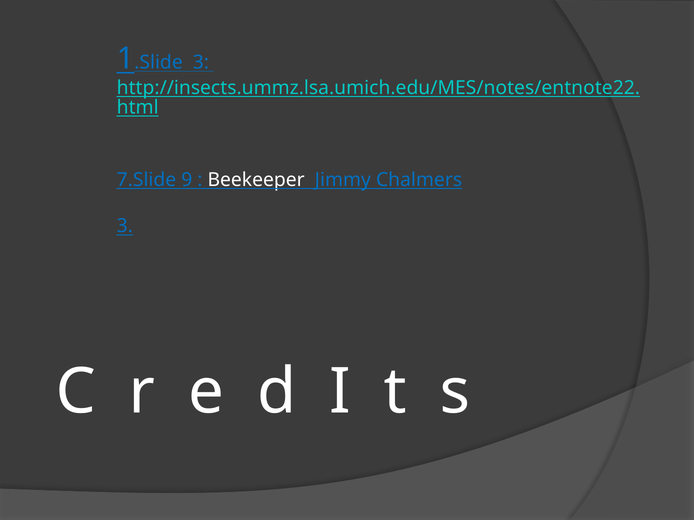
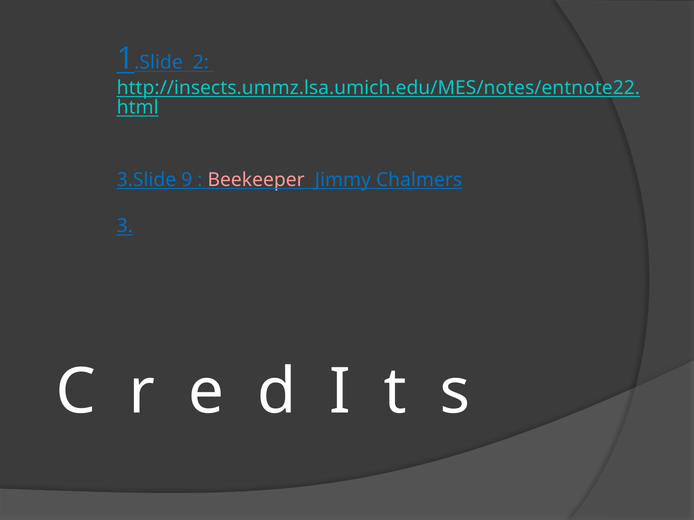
3: 3 -> 2 (201, 63)
7.Slide: 7.Slide -> 3.Slide (146, 180)
Beekeeper colour: white -> pink (256, 180)
